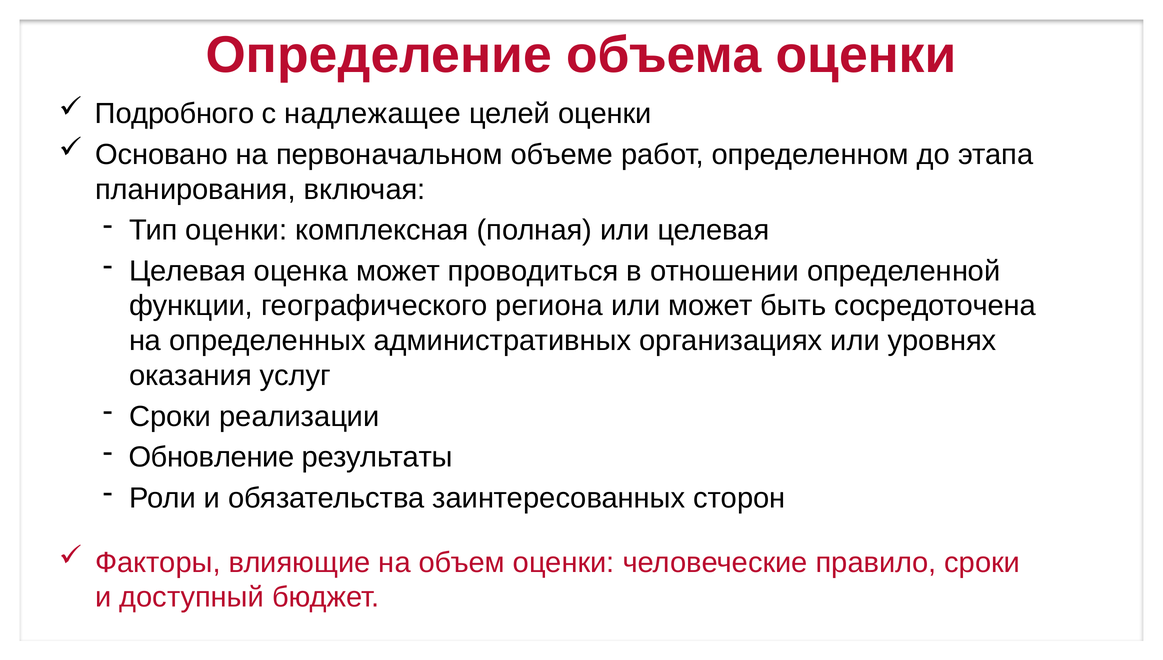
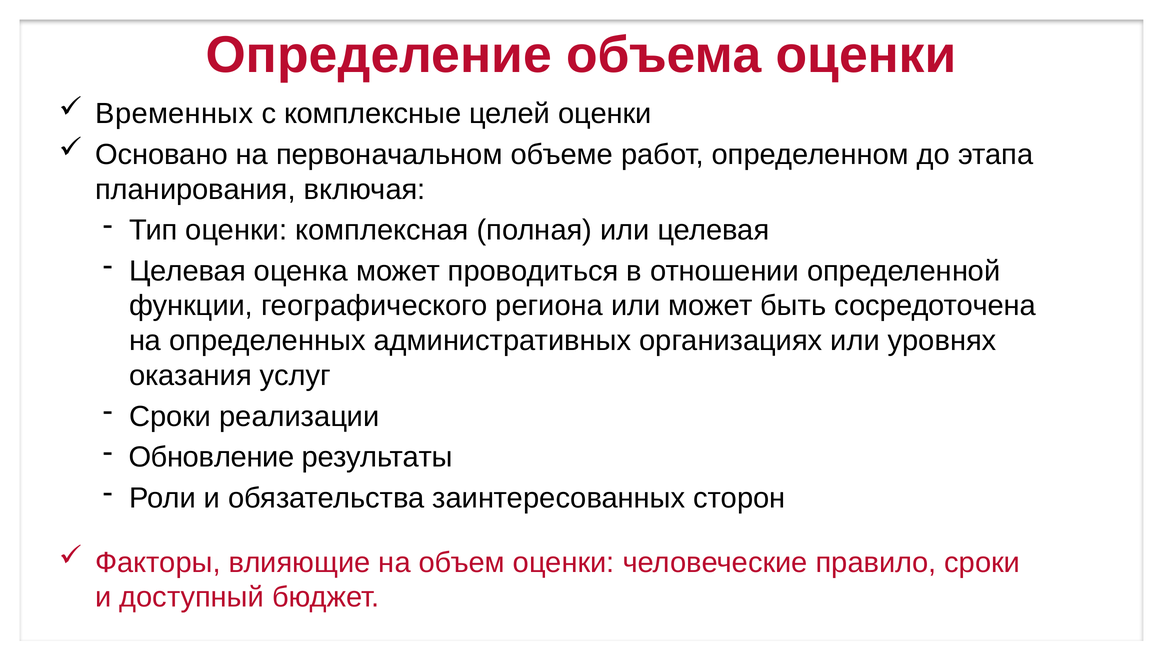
Подробного: Подробного -> Временных (174, 114)
надлежащее: надлежащее -> комплексные (373, 114)
